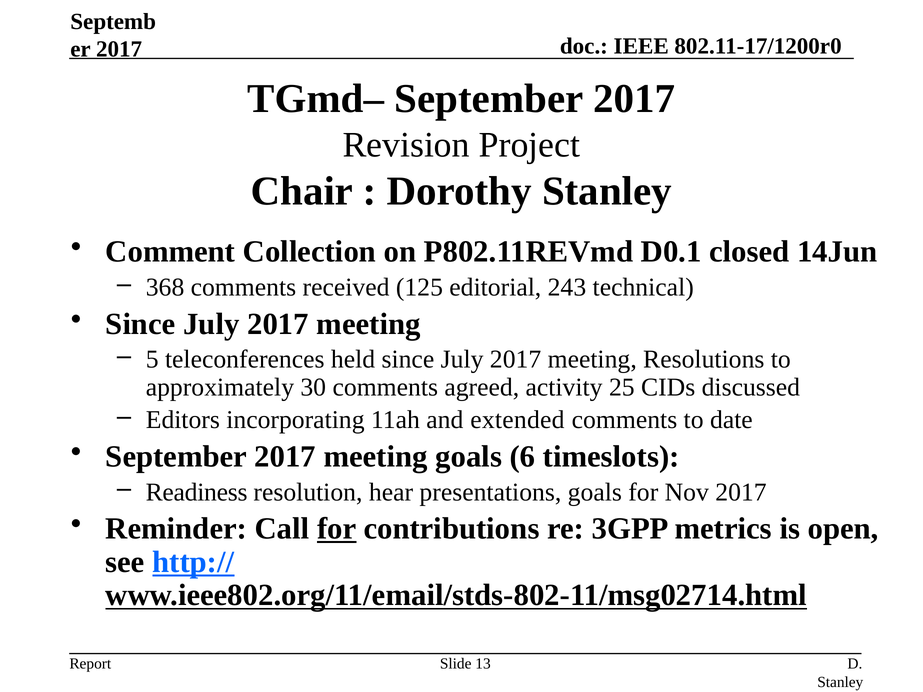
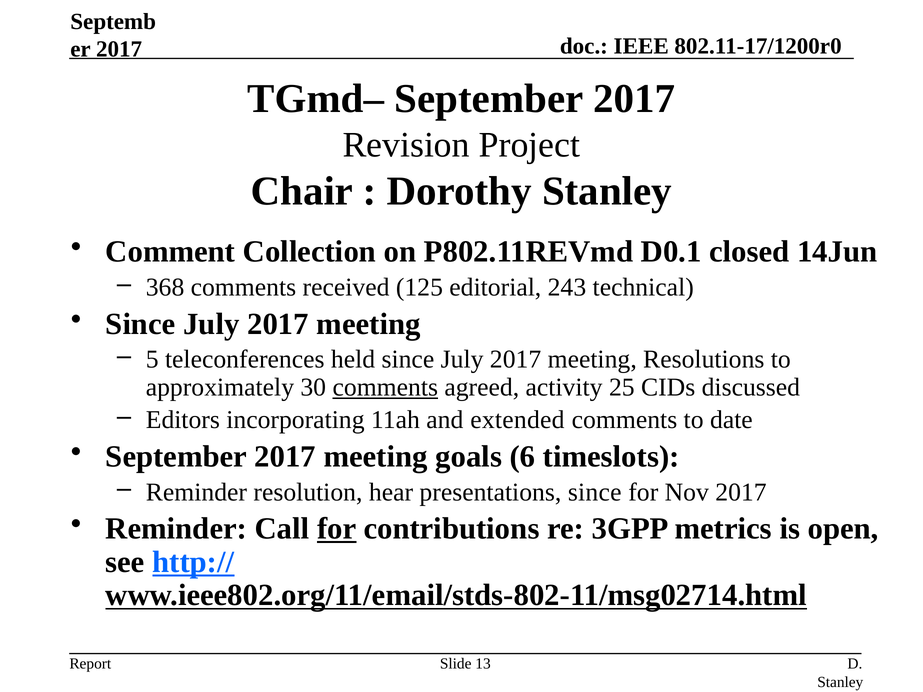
comments underline: none -> present (385, 387)
Readiness: Readiness -> Reminder (196, 492)
presentations goals: goals -> since (595, 492)
